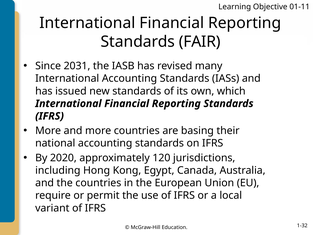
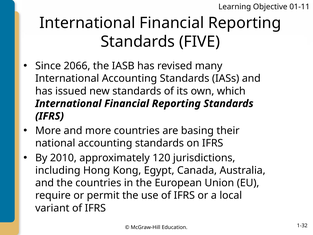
FAIR: FAIR -> FIVE (200, 42)
2031: 2031 -> 2066 (77, 66)
2020: 2020 -> 2010 (63, 158)
